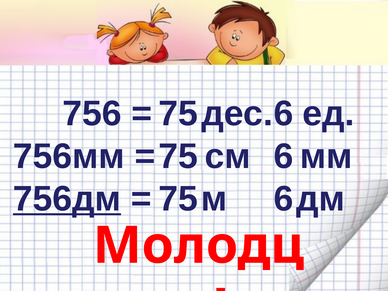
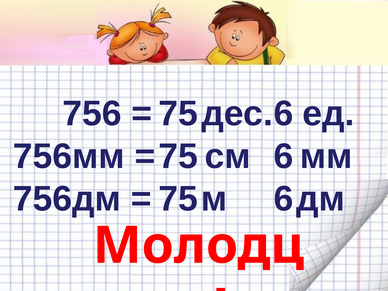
756дм underline: present -> none (67, 199)
